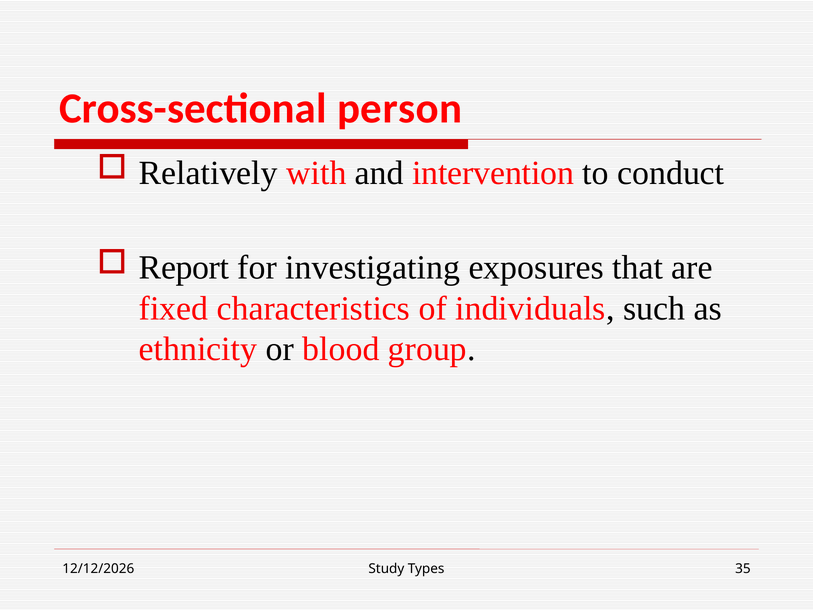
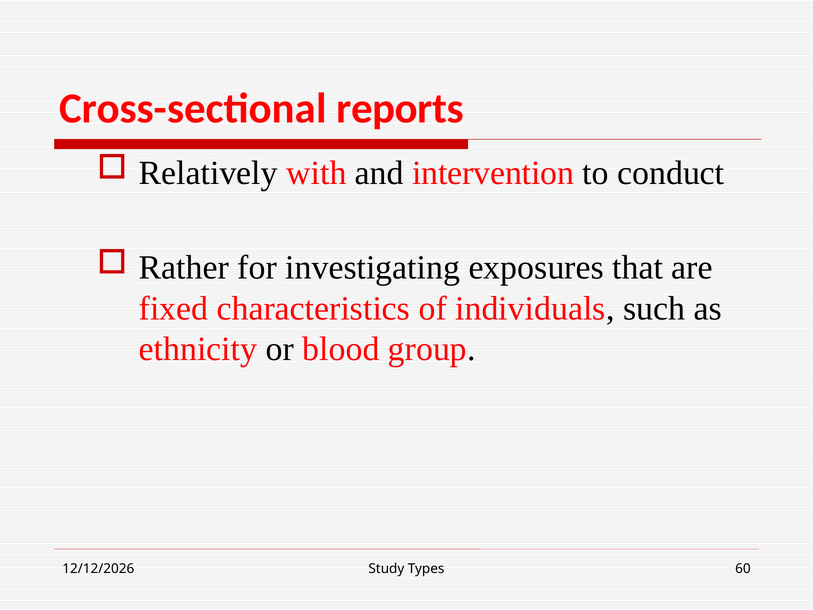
person: person -> reports (400, 108)
Report: Report -> Rather (184, 268)
35: 35 -> 60 (743, 568)
